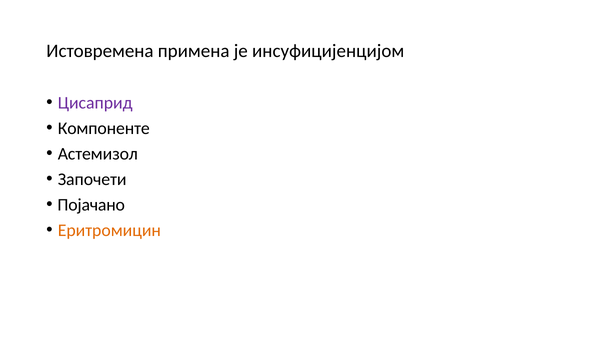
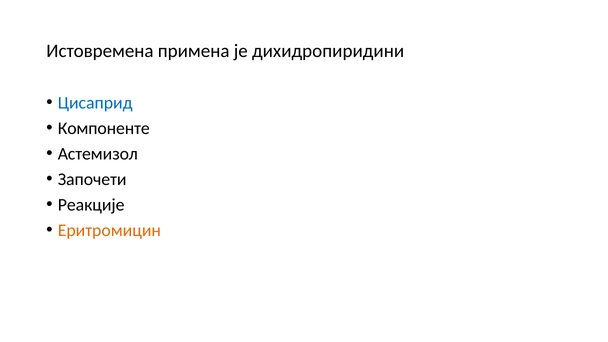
инсуфицијенцијом: инсуфицијенцијом -> дихидропиридини (328, 51)
Цисаприд colour: purple -> blue (95, 103)
Појачано: Појачано -> Реакције (91, 205)
